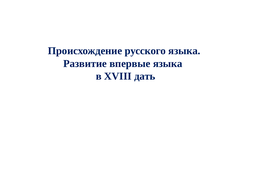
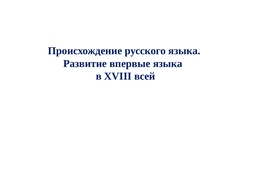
дать: дать -> всей (145, 76)
